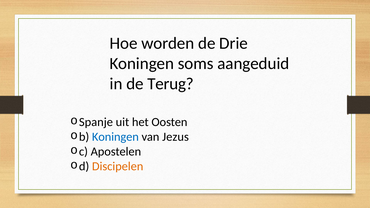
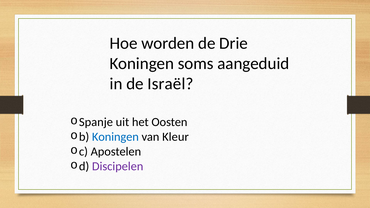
Terug: Terug -> Israël (170, 84)
Jezus: Jezus -> Kleur (176, 137)
Discipelen colour: orange -> purple (118, 166)
